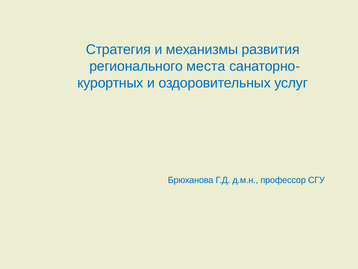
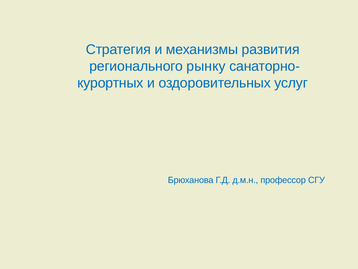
места: места -> рынку (206, 66)
